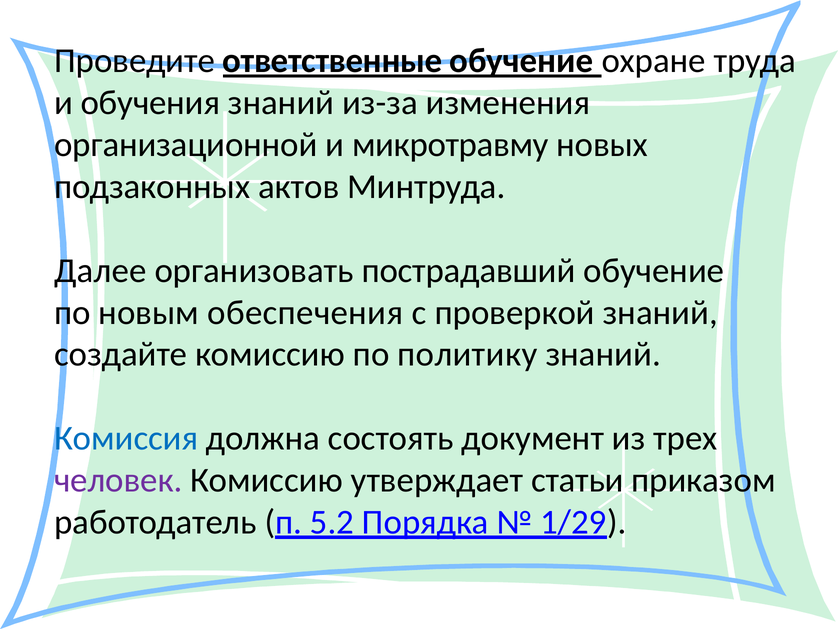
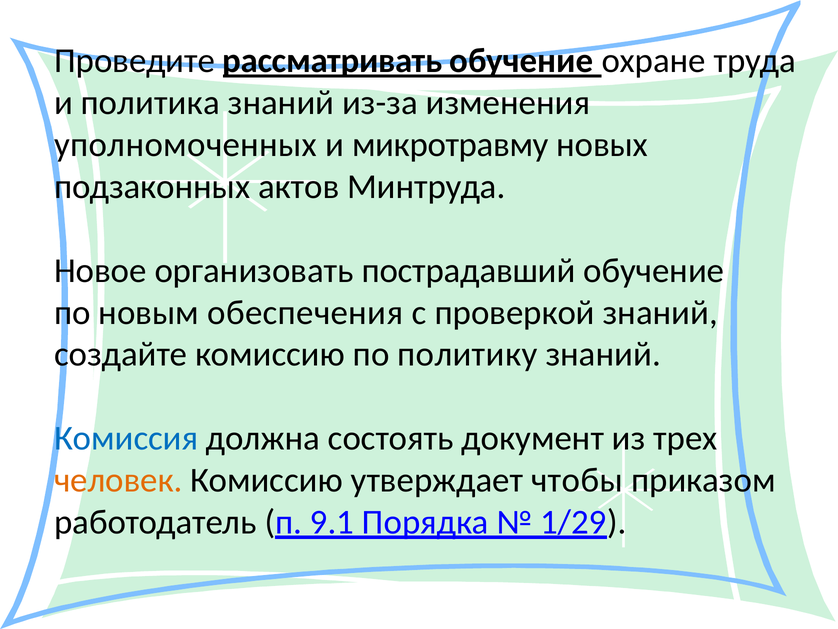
ответственные: ответственные -> рассматривать (332, 61)
обучения: обучения -> политика (150, 103)
организационной: организационной -> уполномоченных (186, 145)
Далее: Далее -> Новое (100, 270)
человек colour: purple -> orange (118, 480)
статьи: статьи -> чтобы (577, 480)
5.2: 5.2 -> 9.1 (332, 522)
